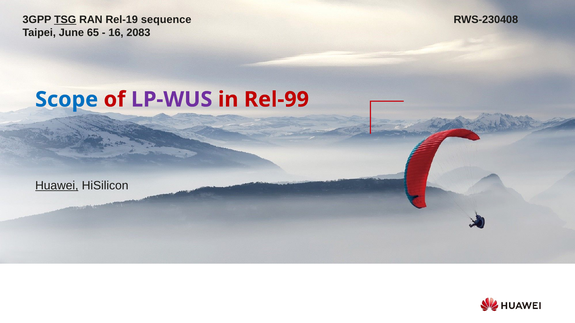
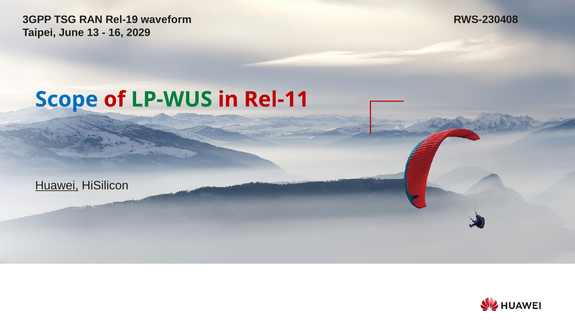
TSG underline: present -> none (65, 20)
sequence: sequence -> waveform (166, 20)
65: 65 -> 13 (93, 33)
2083: 2083 -> 2029 (138, 33)
LP-WUS colour: purple -> green (172, 100)
Rel-99: Rel-99 -> Rel-11 (276, 100)
